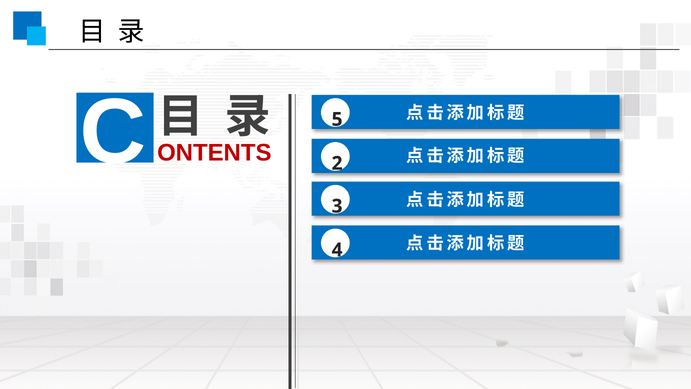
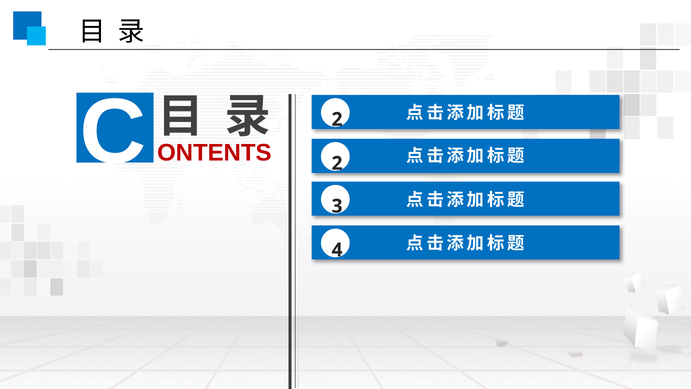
C 5: 5 -> 2 (337, 119)
